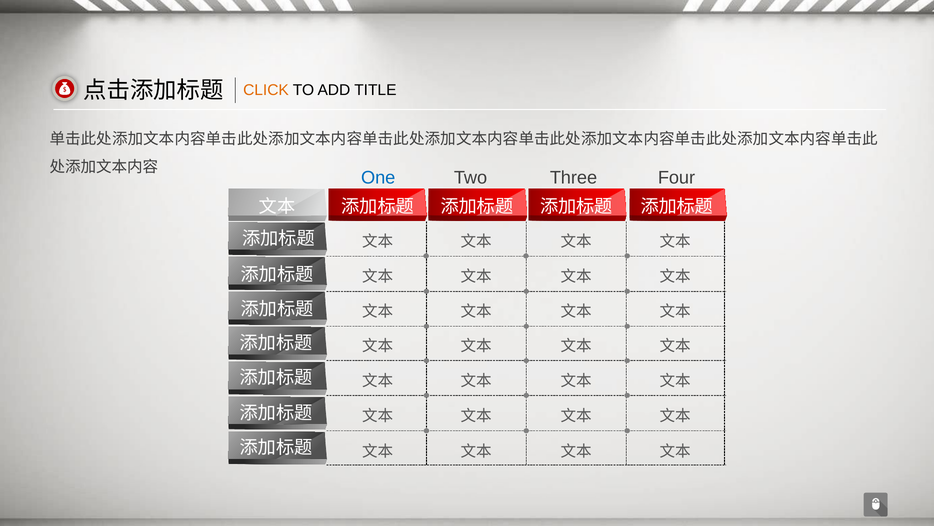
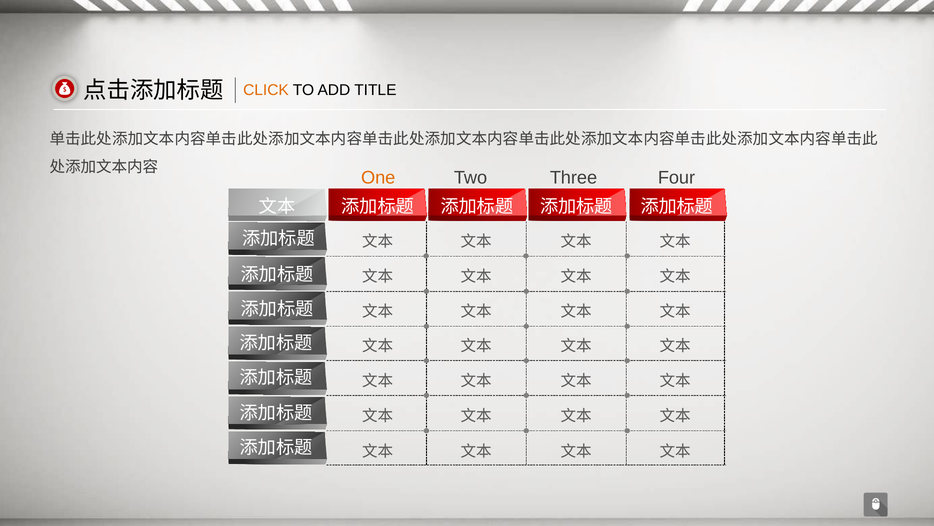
One colour: blue -> orange (378, 178)
